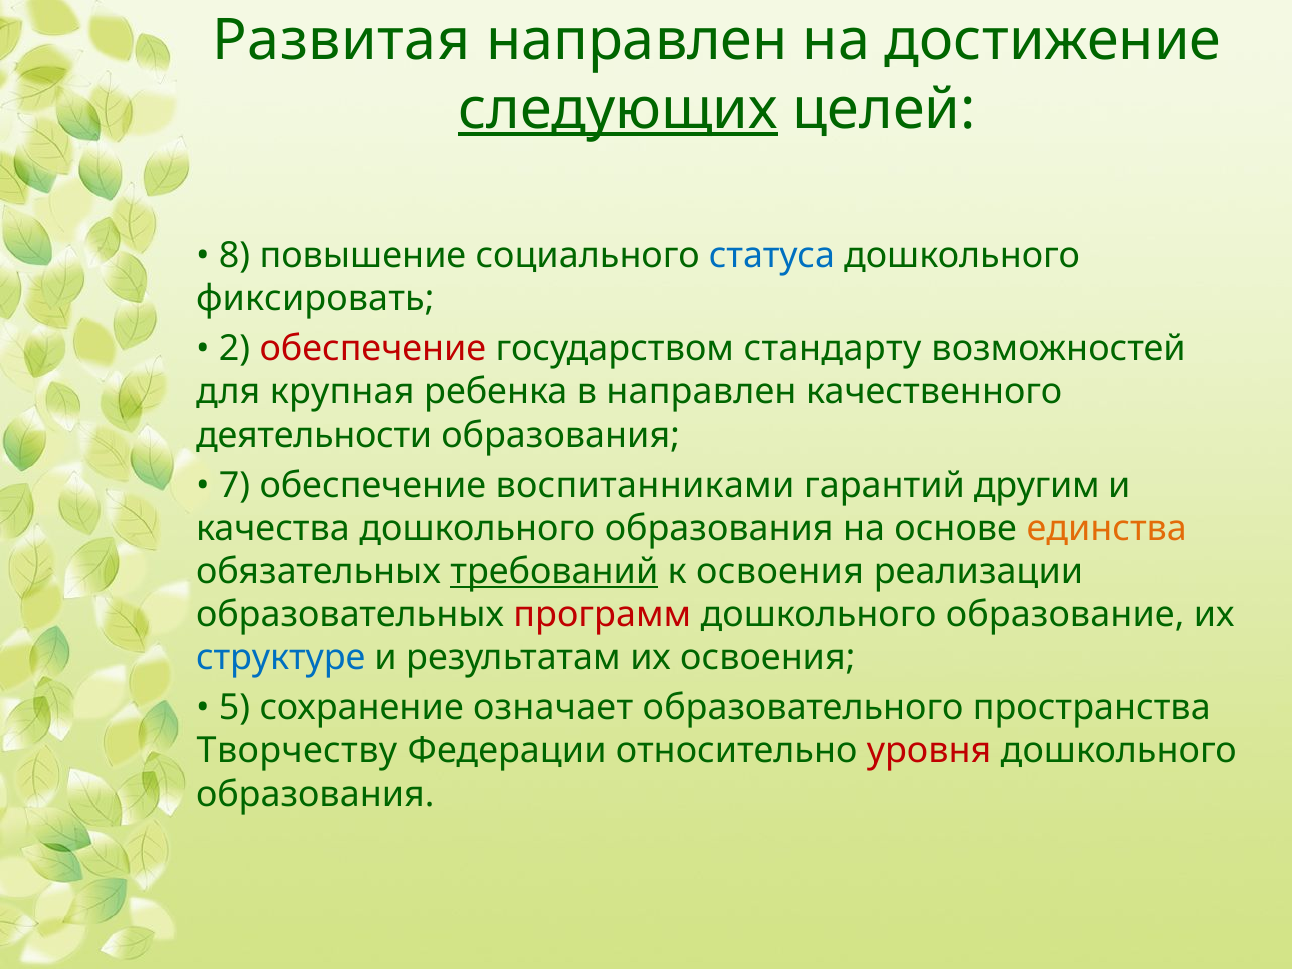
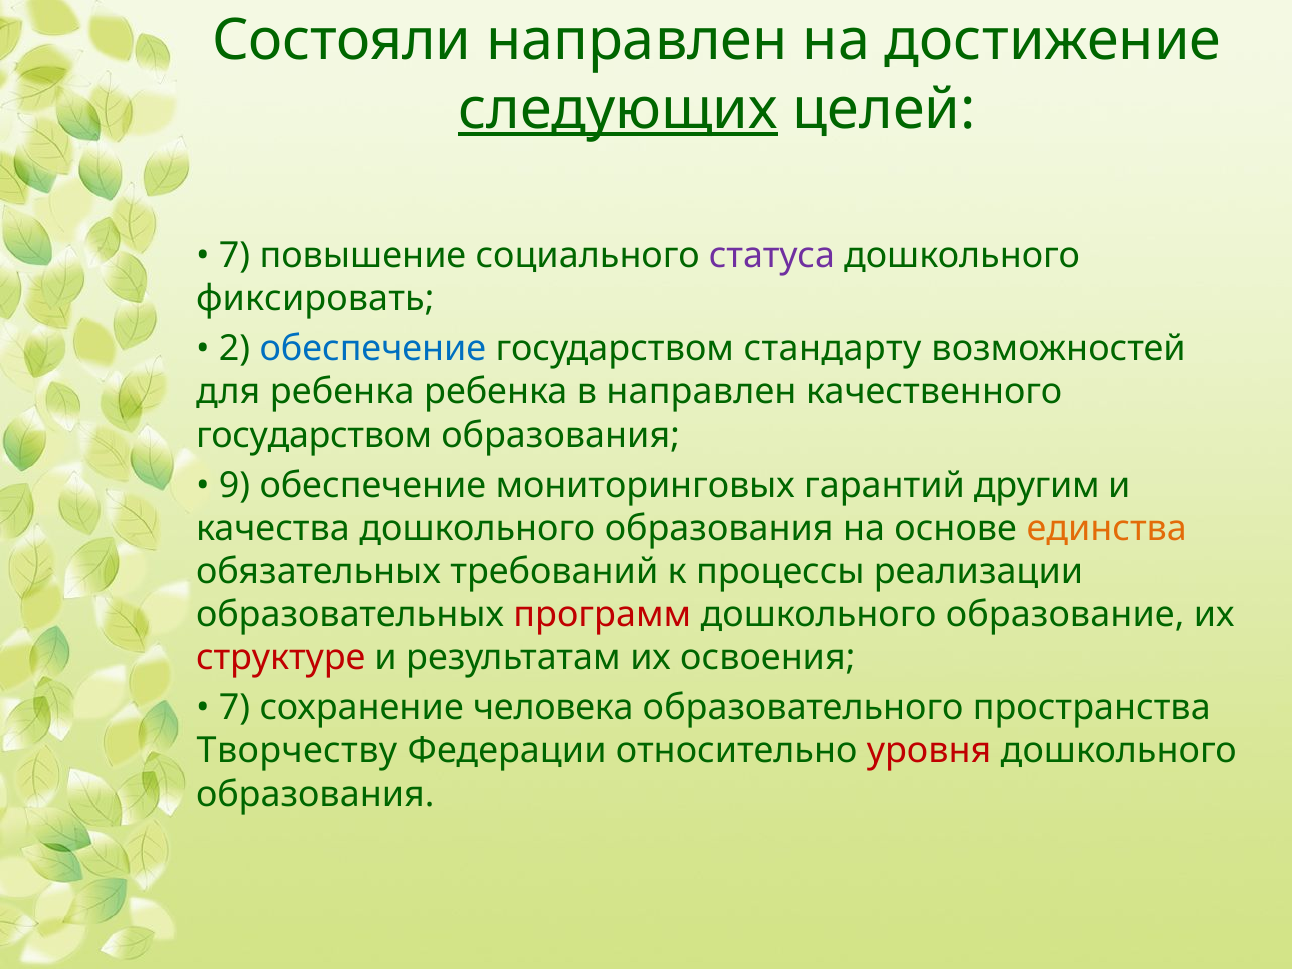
Развитая: Развитая -> Состояли (342, 41)
8: 8 -> 7 (235, 256)
статуса colour: blue -> purple (772, 256)
обеспечение colour: red -> blue (373, 349)
для крупная: крупная -> ребенка (342, 392)
деятельности: деятельности -> государством (314, 435)
7: 7 -> 9 (235, 485)
воспитанниками: воспитанниками -> мониторинговых (645, 485)
требований underline: present -> none (554, 572)
к освоения: освоения -> процессы (780, 572)
структуре colour: blue -> red (281, 658)
5: 5 -> 7 (235, 708)
означает: означает -> человека (553, 708)
